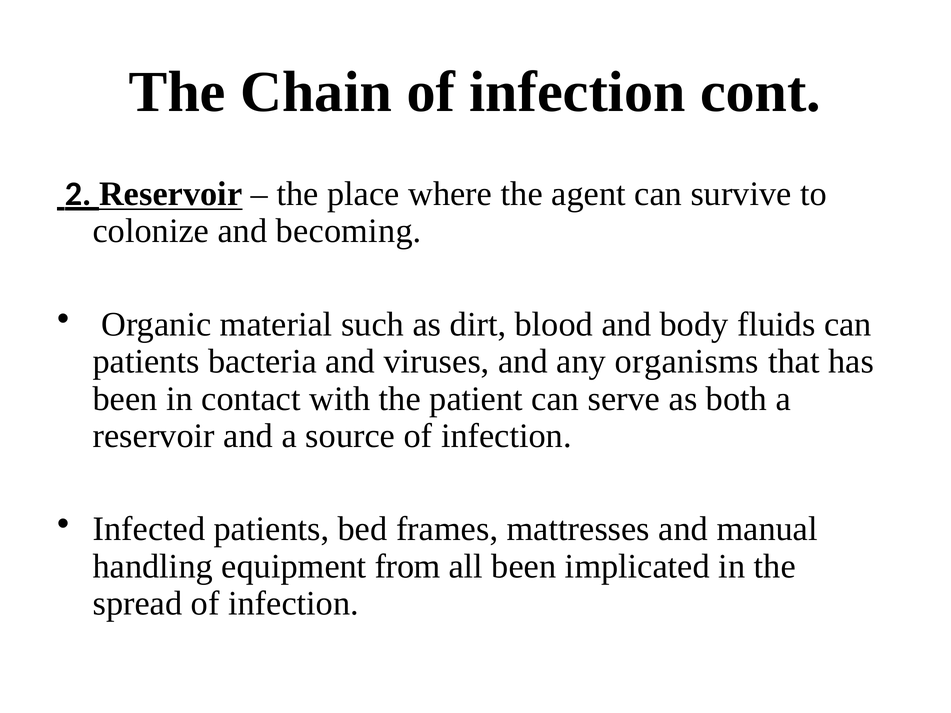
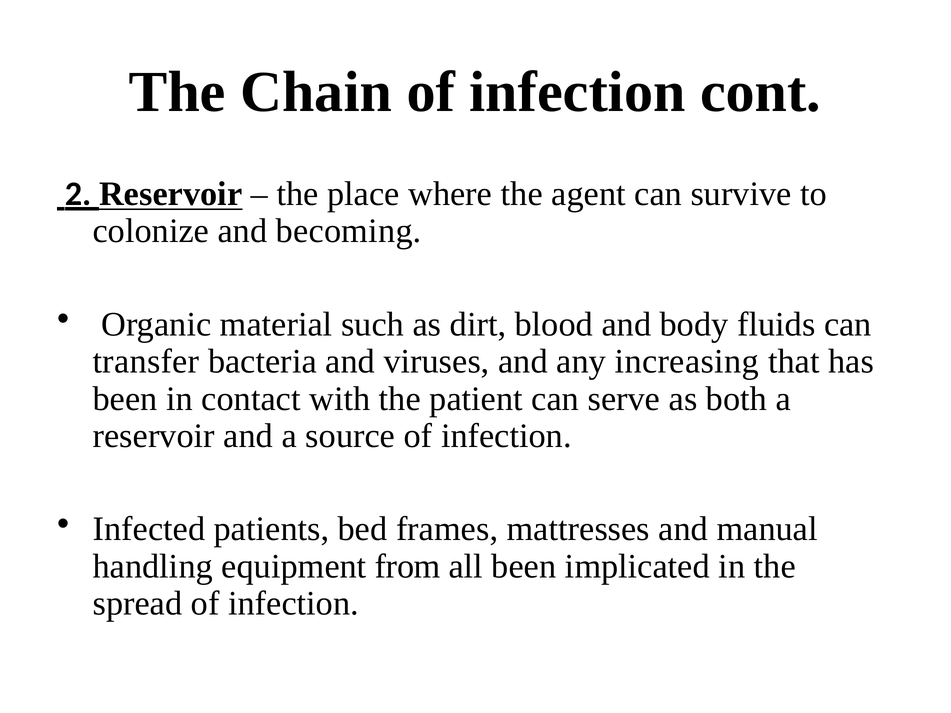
patients: patients -> transfer (146, 362)
organisms: organisms -> increasing (687, 362)
